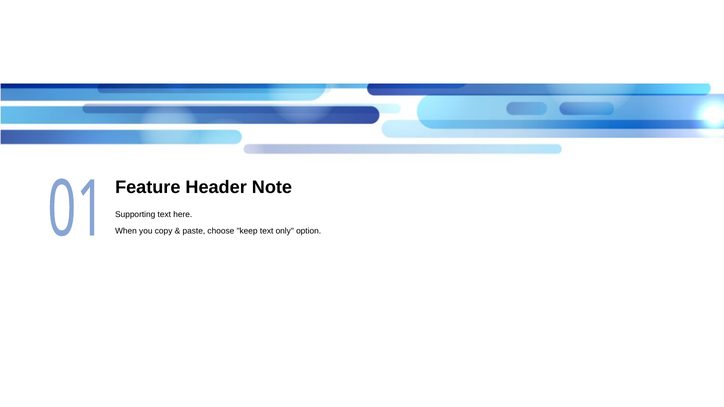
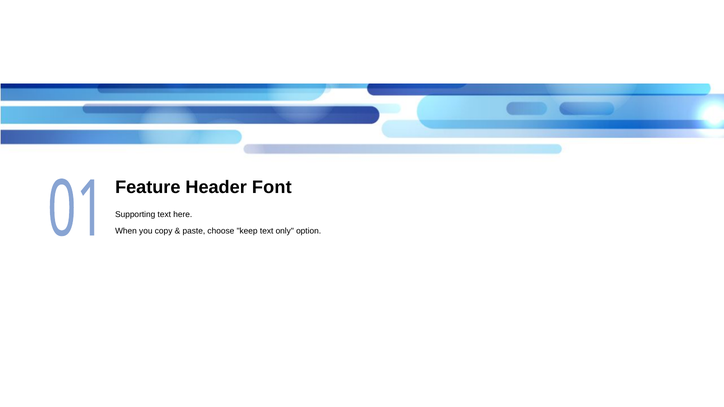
Note: Note -> Font (272, 187)
